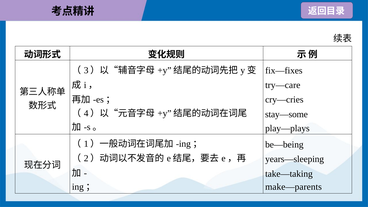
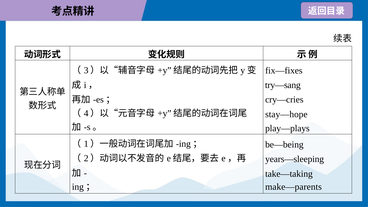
try—care: try—care -> try—sang (283, 85)
stay—some: stay—some -> stay—hope (286, 114)
